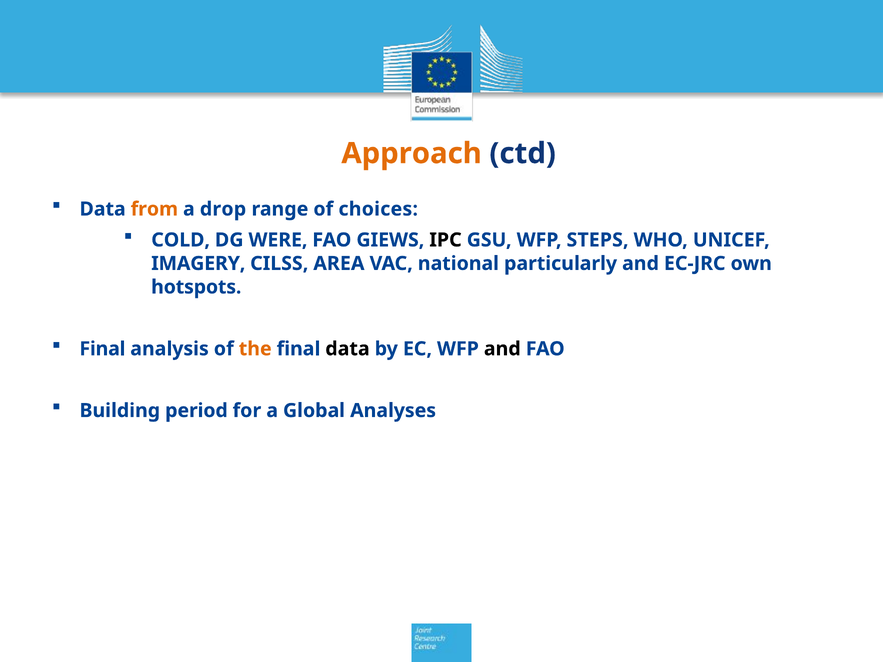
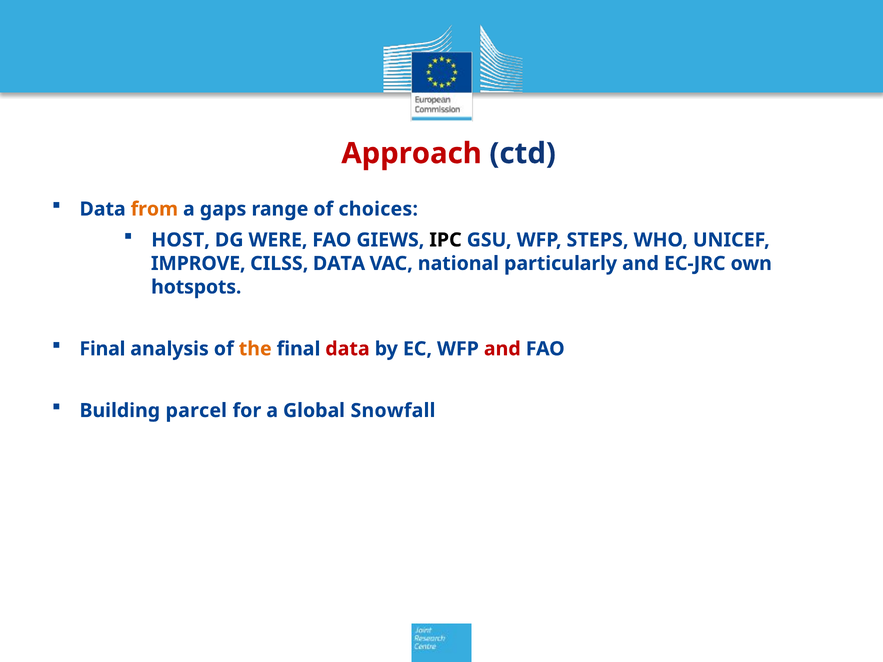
Approach colour: orange -> red (412, 153)
drop: drop -> gaps (223, 209)
COLD: COLD -> HOST (181, 240)
IMAGERY: IMAGERY -> IMPROVE (198, 264)
CILSS AREA: AREA -> DATA (339, 264)
data colour: black -> red (347, 349)
and colour: black -> red (502, 349)
period: period -> parcel (196, 411)
Analyses: Analyses -> Snowfall (393, 411)
